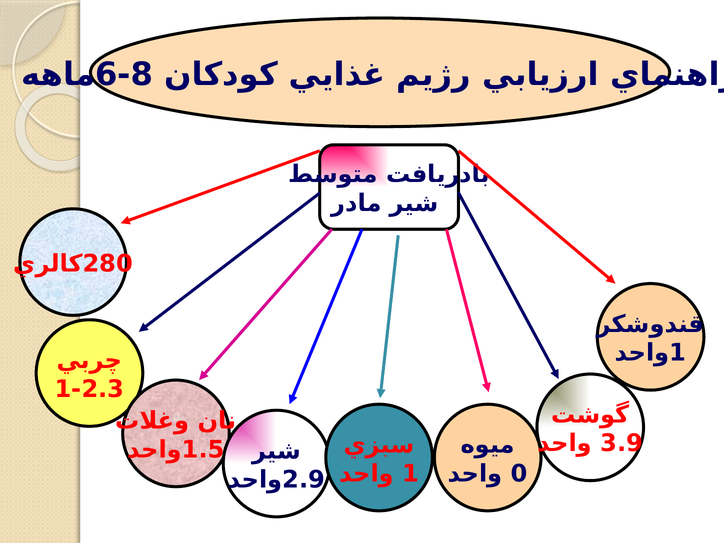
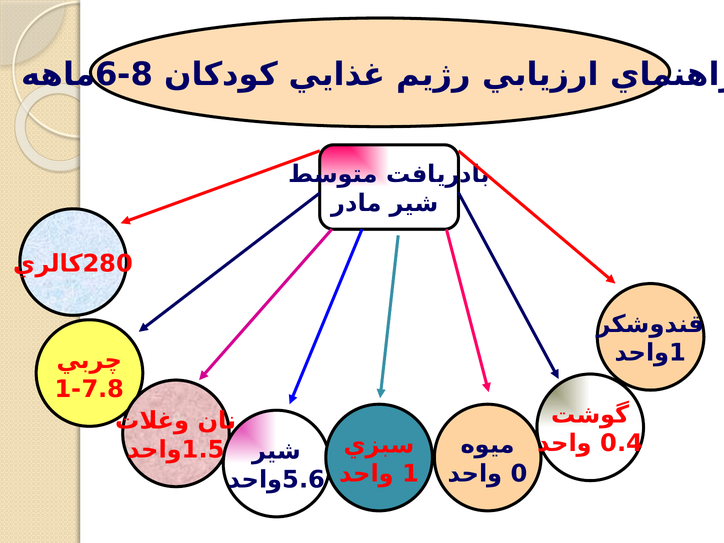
1-2.3: 1-2.3 -> 1-7.8 (89, 389)
3.9: 3.9 -> 0.4 (622, 444)
2.9: 2.9 -> 5.6 (304, 480)
